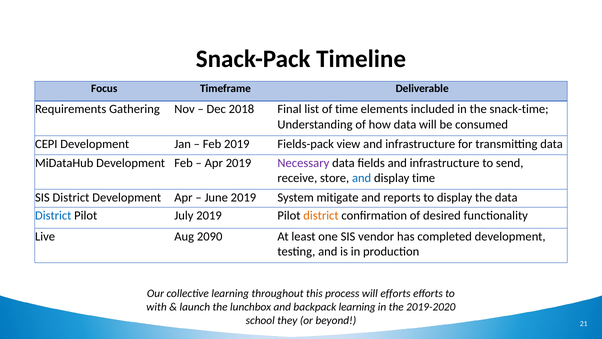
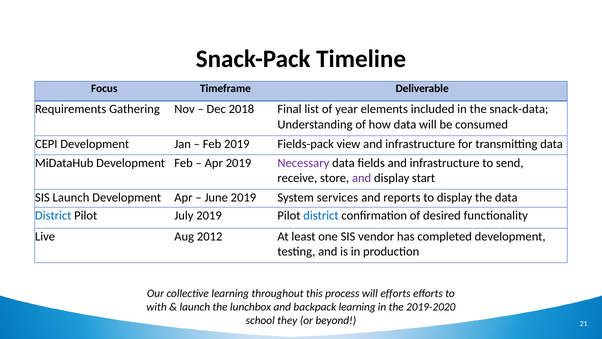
of time: time -> year (347, 109)
snack-time: snack-time -> snack-data (519, 109)
and colour: blue -> purple (362, 178)
display time: time -> start (424, 178)
SIS District: District -> Launch (71, 197)
mitigate: mitigate -> services (337, 197)
district colour: orange -> blue (321, 216)
2090: 2090 -> 2012 (210, 236)
